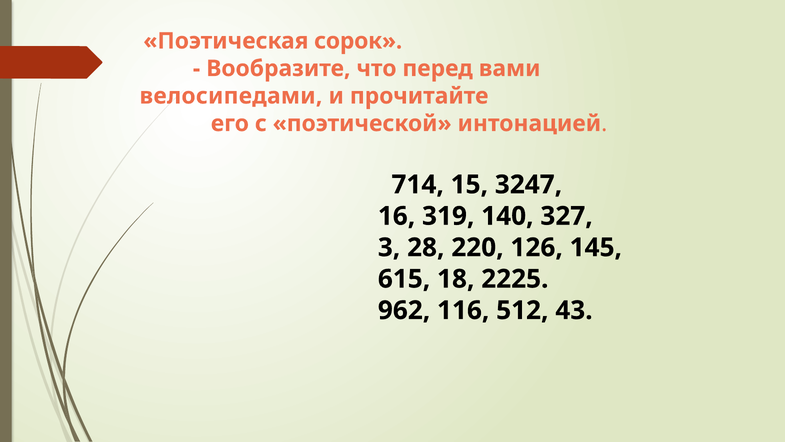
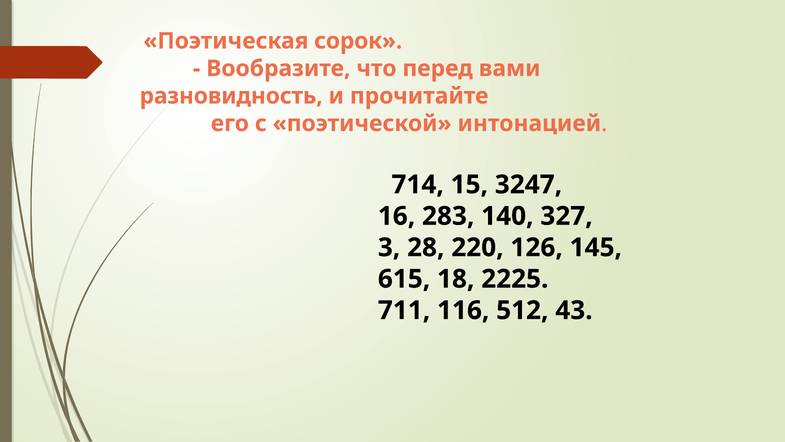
велосипедами: велосипедами -> разновидность (231, 96)
319: 319 -> 283 (448, 216)
962: 962 -> 711 (404, 310)
